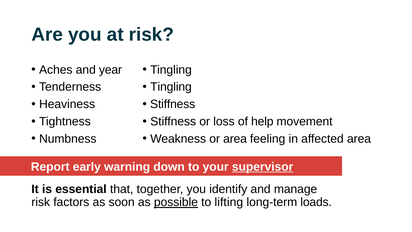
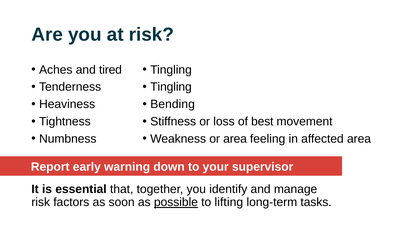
year: year -> tired (110, 70)
Stiffness: Stiffness -> Bending (173, 104)
help: help -> best (262, 121)
supervisor underline: present -> none (263, 167)
loads: loads -> tasks (316, 202)
